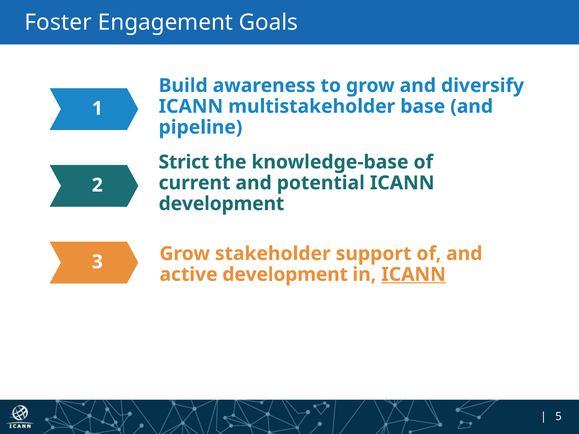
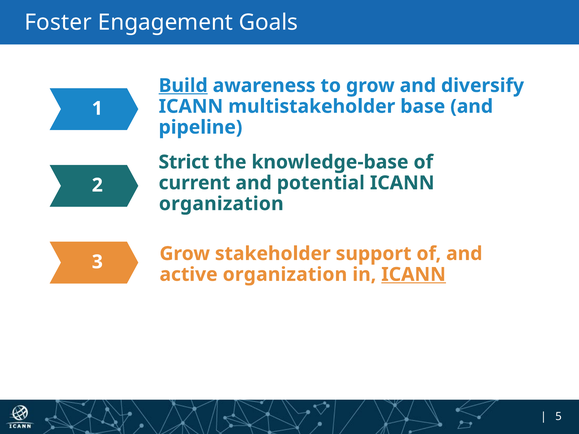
Build underline: none -> present (183, 86)
development: development -> organization (221, 204)
active development: development -> organization (285, 275)
